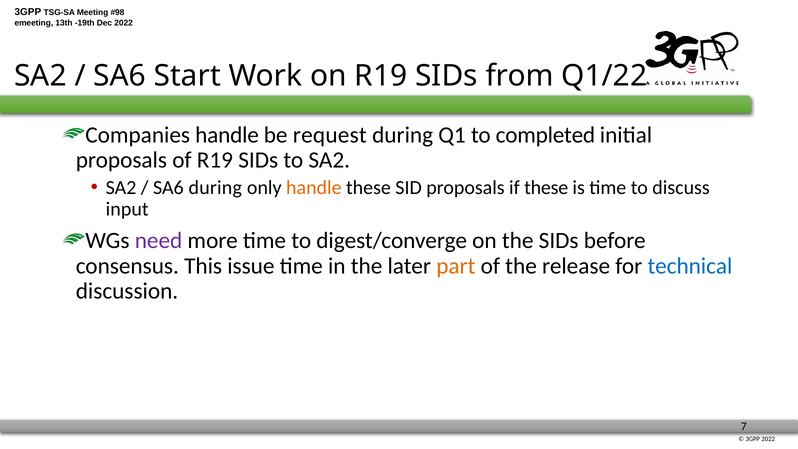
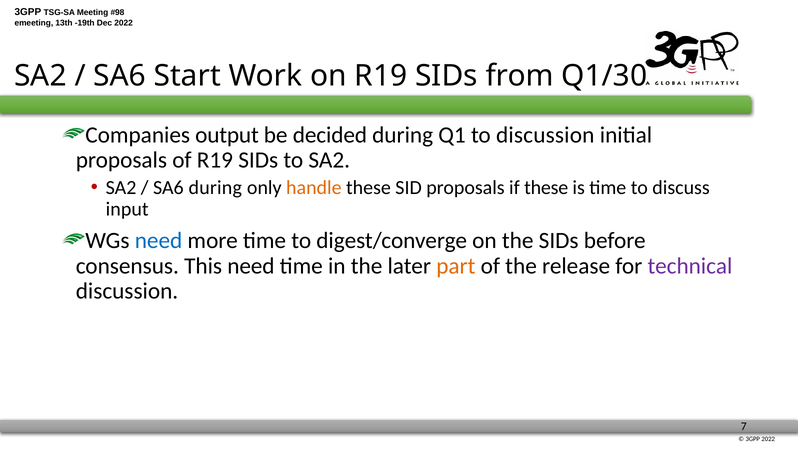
Q1/22: Q1/22 -> Q1/30 (604, 76)
Companies handle: handle -> output (227, 135)
request: request -> decided (330, 135)
to completed: completed -> discussion (545, 135)
need colour: purple -> blue (159, 241)
This issue: issue -> need (251, 266)
technical colour: blue -> purple (690, 266)
